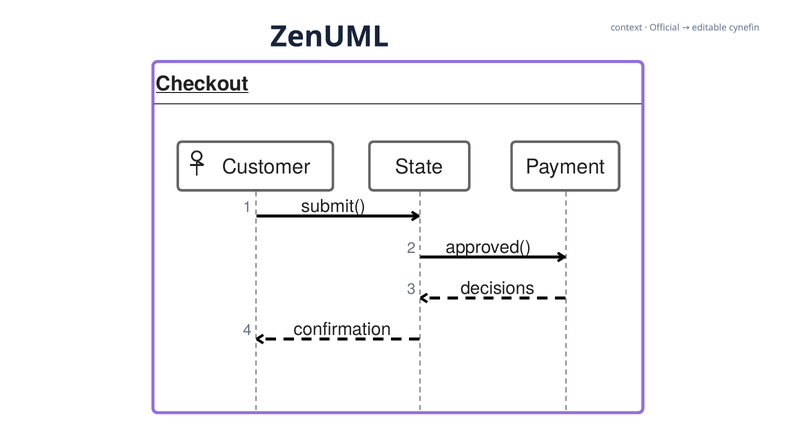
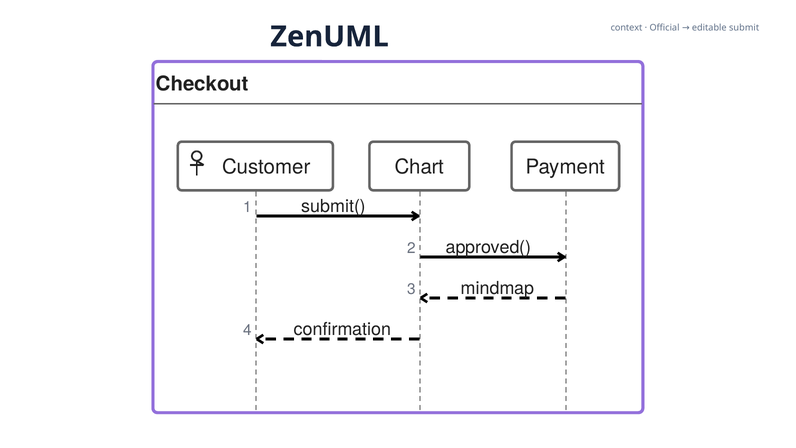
cynefin: cynefin -> submit (744, 28)
Checkout underline: present -> none (202, 84)
State: State -> Chart (419, 167)
decisions: decisions -> mindmap (497, 288)
